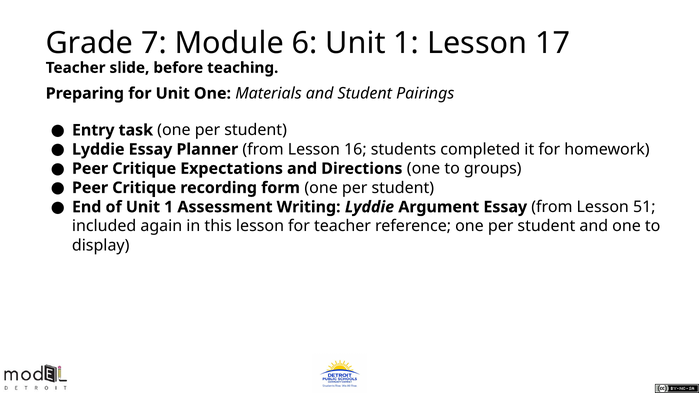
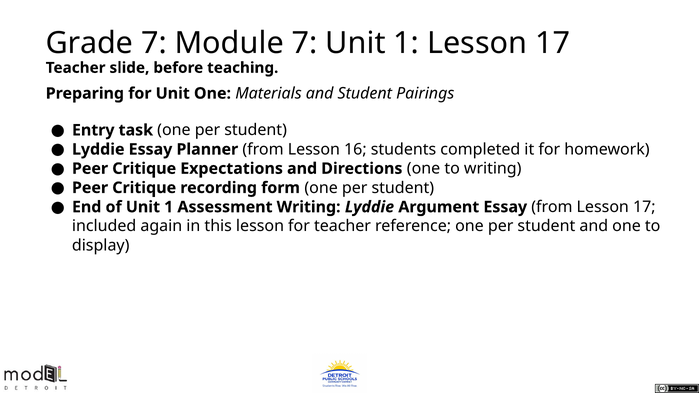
Module 6: 6 -> 7 (305, 43)
to groups: groups -> writing (493, 169)
from Lesson 51: 51 -> 17 (644, 207)
